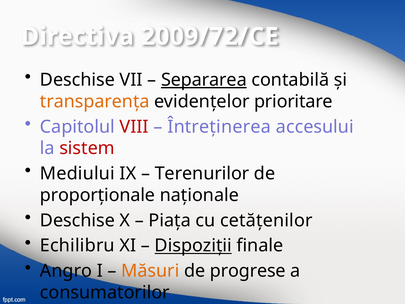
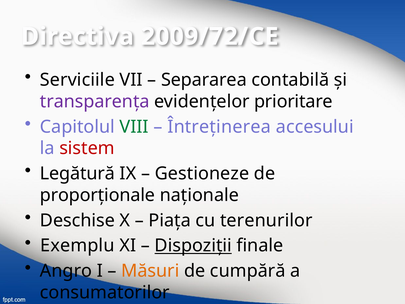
Deschise: Deschise -> Serviciile (77, 80)
Separarea underline: present -> none (204, 80)
transparenţa colour: orange -> purple (95, 101)
VIII colour: red -> green (134, 127)
Mediului: Mediului -> Legătură (78, 173)
Terenurilor: Terenurilor -> Gestioneze (202, 173)
cetăţenilor: cetăţenilor -> terenurilor (266, 220)
Echilibru: Echilibru -> Exemplu (77, 245)
progrese: progrese -> cumpără (248, 271)
